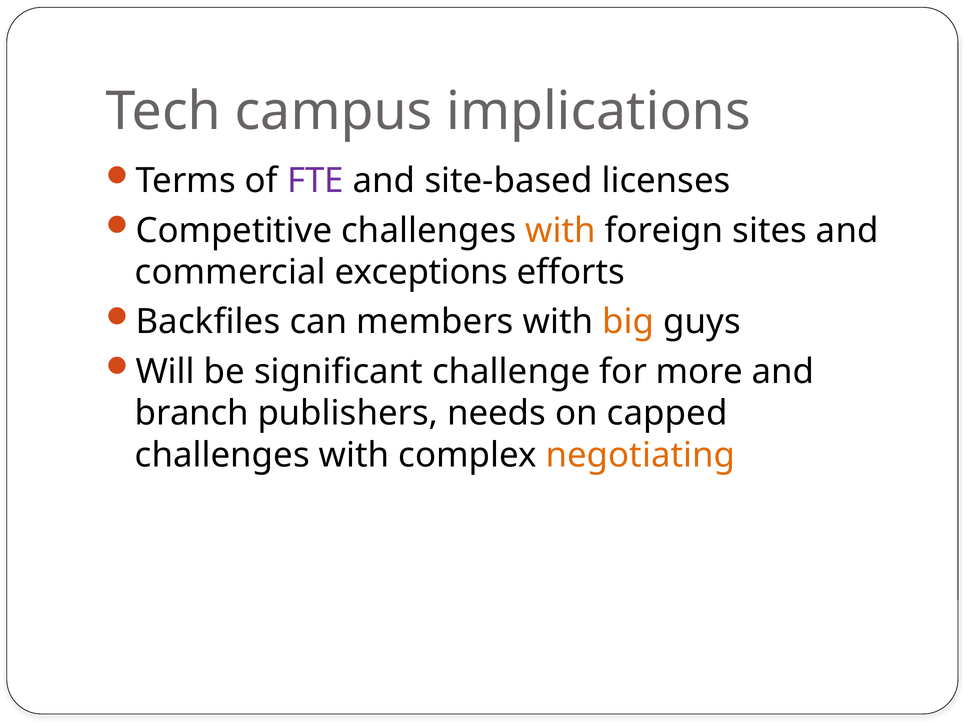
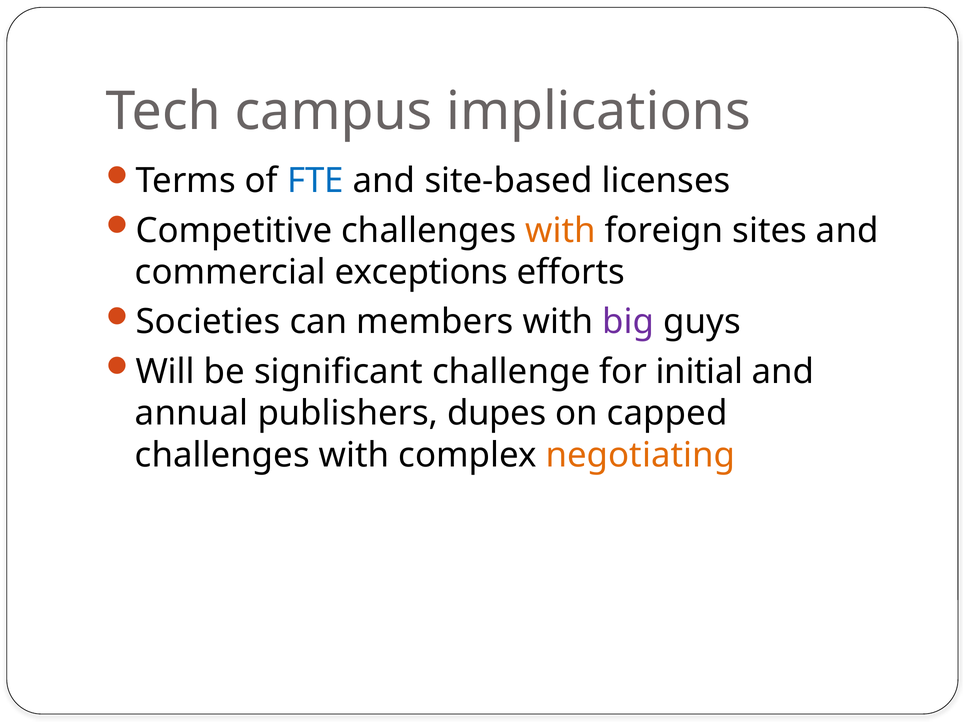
FTE colour: purple -> blue (315, 181)
Backfiles: Backfiles -> Societies (208, 322)
big colour: orange -> purple (628, 322)
more: more -> initial (699, 371)
branch: branch -> annual (192, 413)
needs: needs -> dupes (497, 413)
